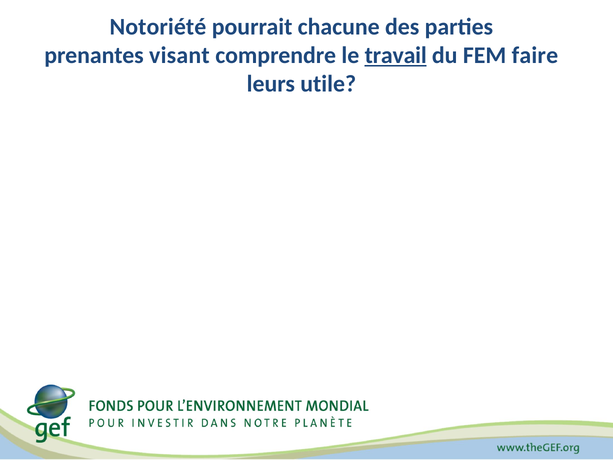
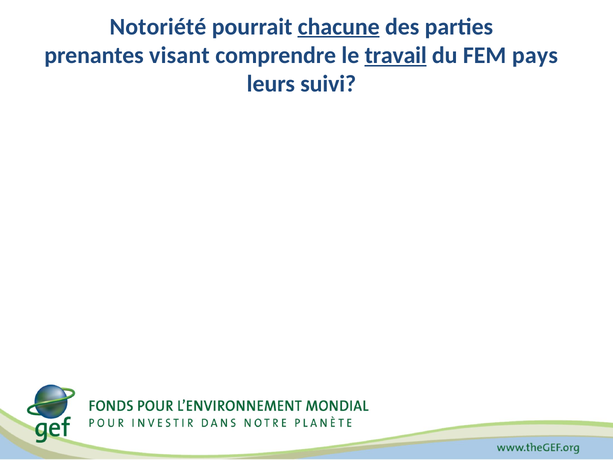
chacune underline: none -> present (339, 27)
faire: faire -> pays (535, 55)
utile: utile -> suivi (328, 84)
